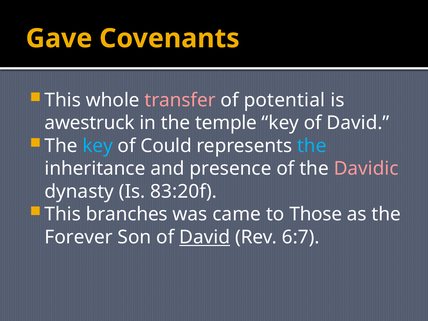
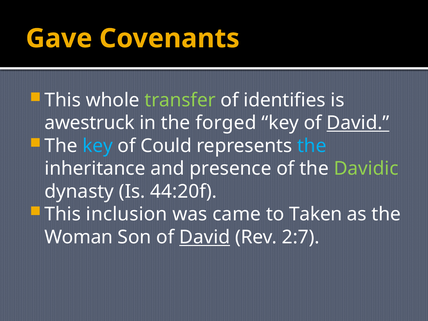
transfer colour: pink -> light green (180, 100)
potential: potential -> identifies (285, 100)
temple: temple -> forged (226, 123)
David underline: none -> present (358, 123)
Davidic colour: pink -> light green (366, 169)
83:20f: 83:20f -> 44:20f (184, 192)
branches: branches -> inclusion (127, 214)
Those: Those -> Taken (316, 214)
Forever: Forever -> Woman (79, 237)
6:7: 6:7 -> 2:7 (301, 237)
